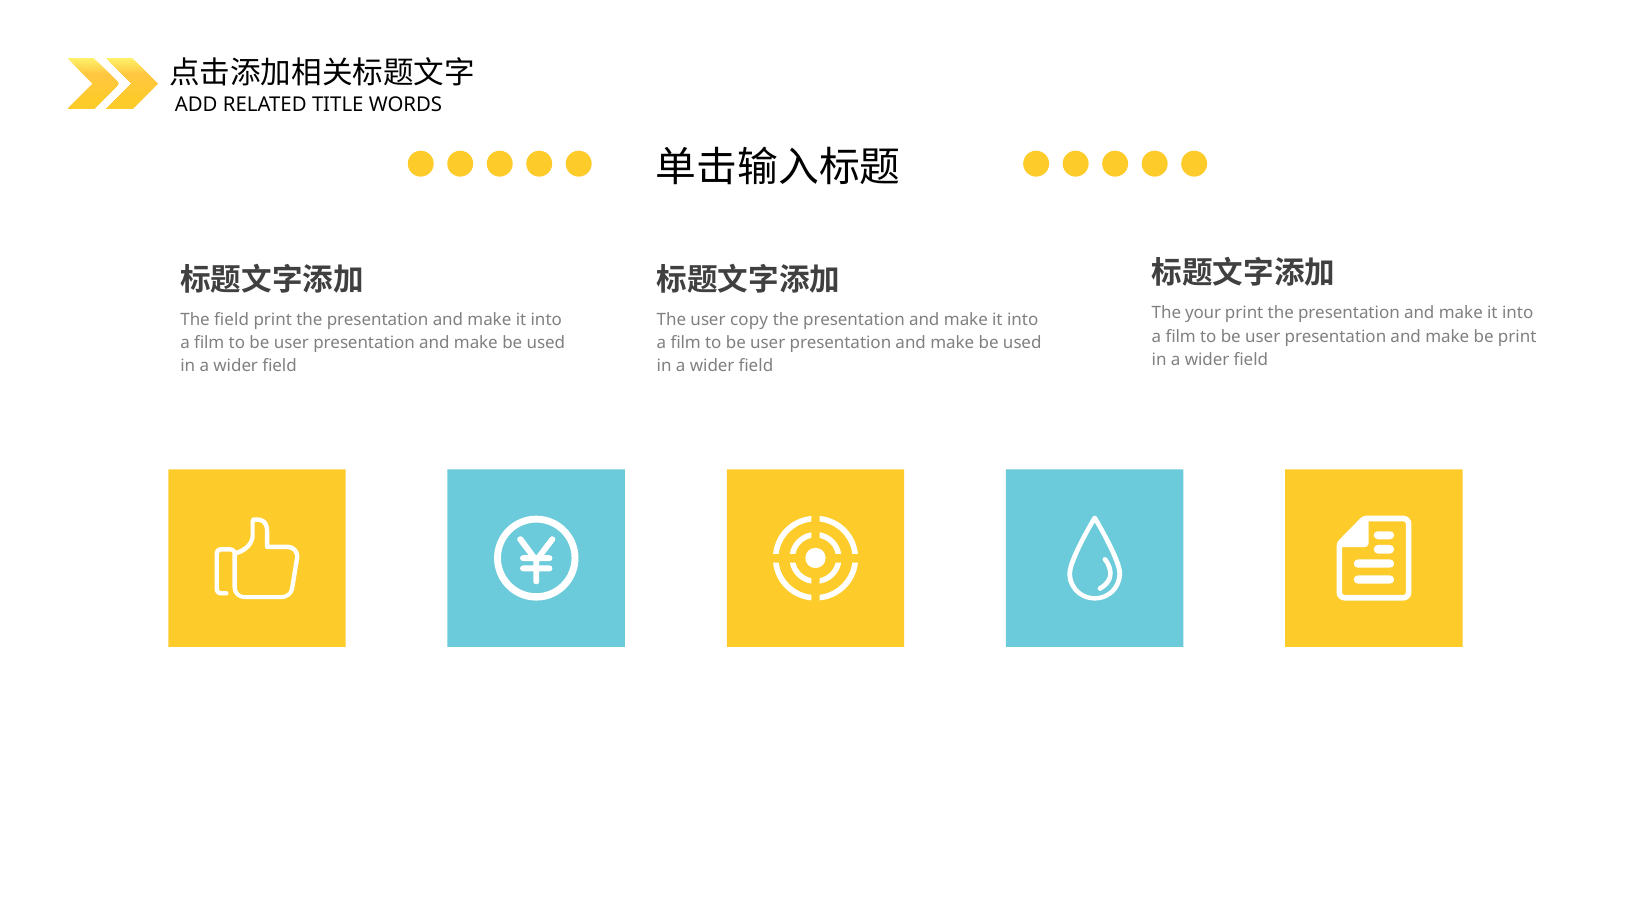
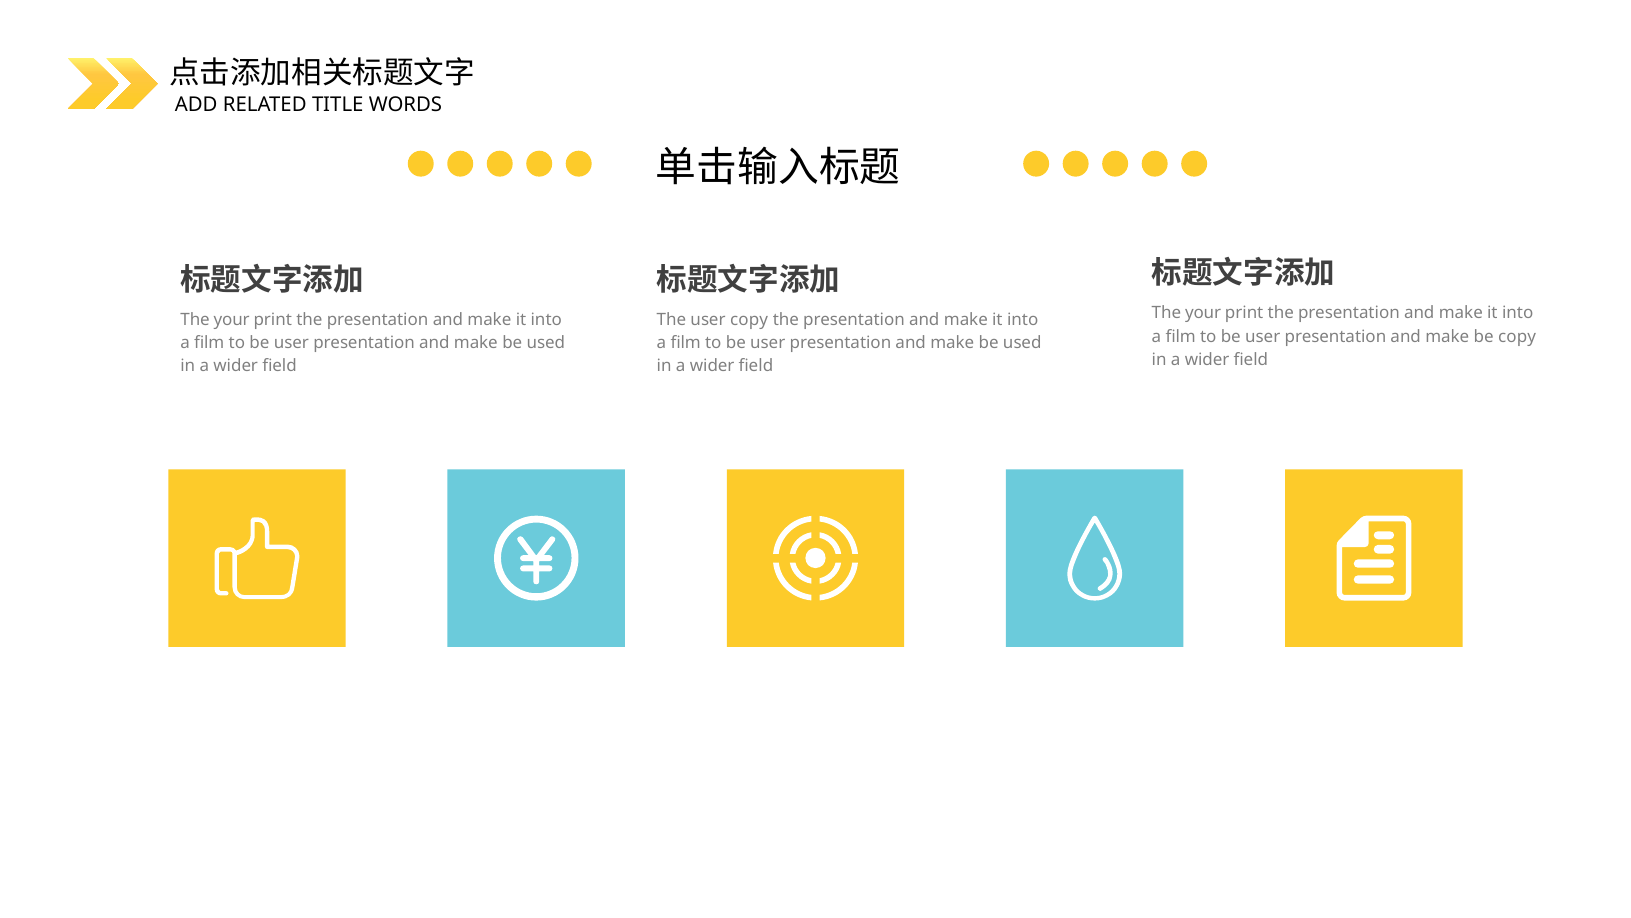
field: field -> your (232, 320)
be print: print -> copy (1517, 336)
